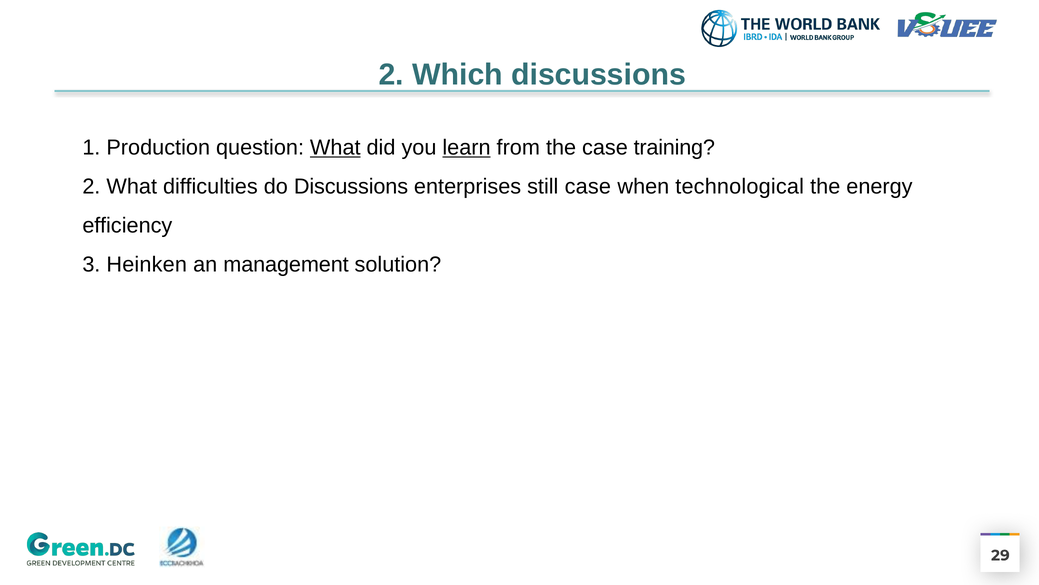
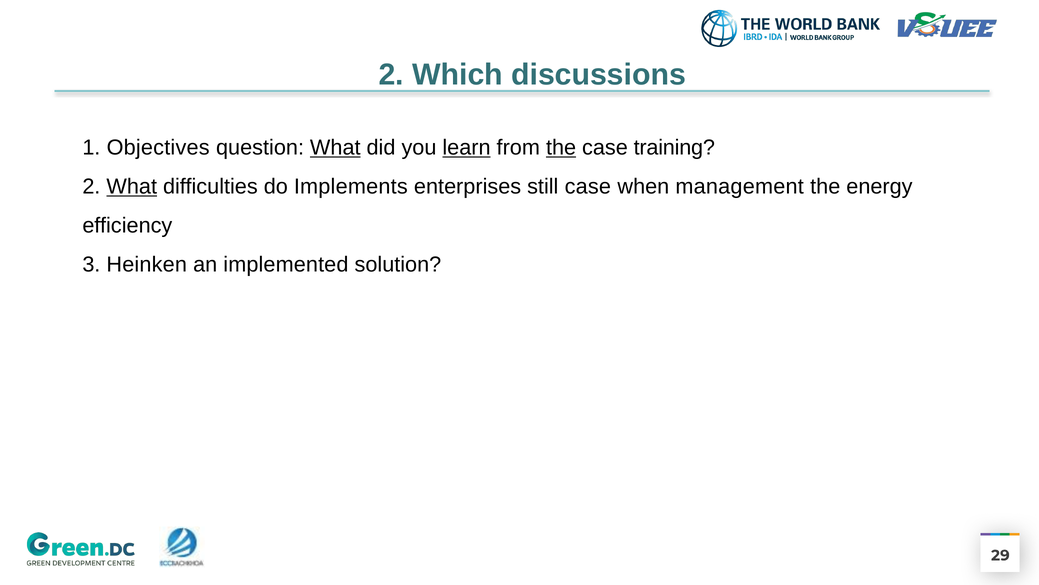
Production: Production -> Objectives (158, 147)
the underline: none -> present (561, 147)
What underline: none -> present (132, 186)
do Discussions: Discussions -> Implements (351, 186)
technological: technological -> management (740, 186)
management: management -> implemented (286, 264)
